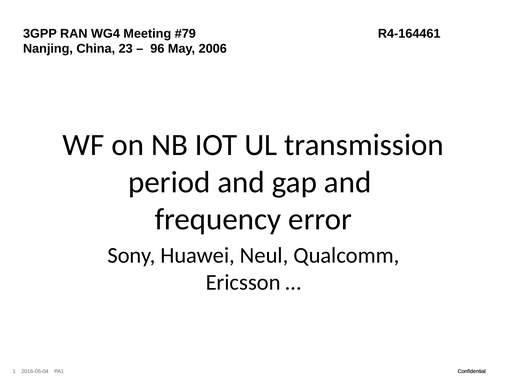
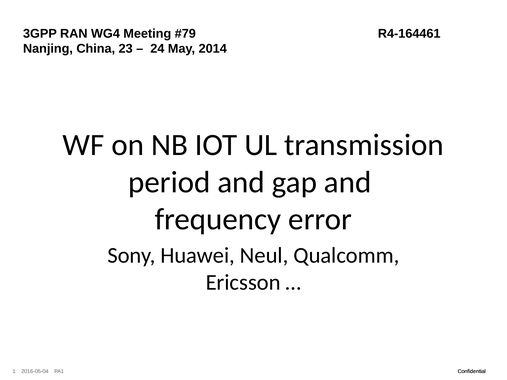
96: 96 -> 24 (157, 49)
2006: 2006 -> 2014 (213, 49)
